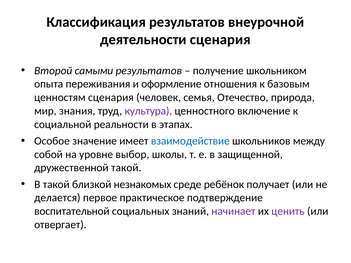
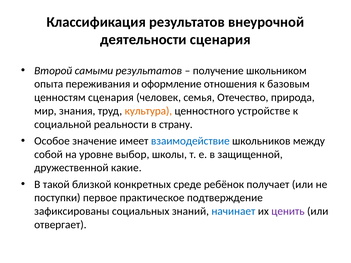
культура colour: purple -> orange (148, 111)
включение: включение -> устройстве (264, 111)
этапах: этапах -> страну (176, 124)
дружественной такой: такой -> какие (126, 168)
незнакомых: незнакомых -> конкретных (142, 185)
делается: делается -> поступки (57, 198)
воспитательной: воспитательной -> зафиксированы (72, 211)
начинает colour: purple -> blue (233, 211)
